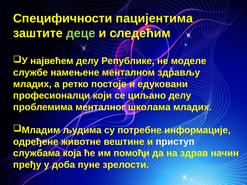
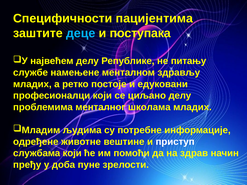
деце colour: light green -> light blue (81, 33)
следећим: следећим -> поступака (140, 33)
моделе: моделе -> питању (189, 61)
службама која: која -> који (72, 153)
